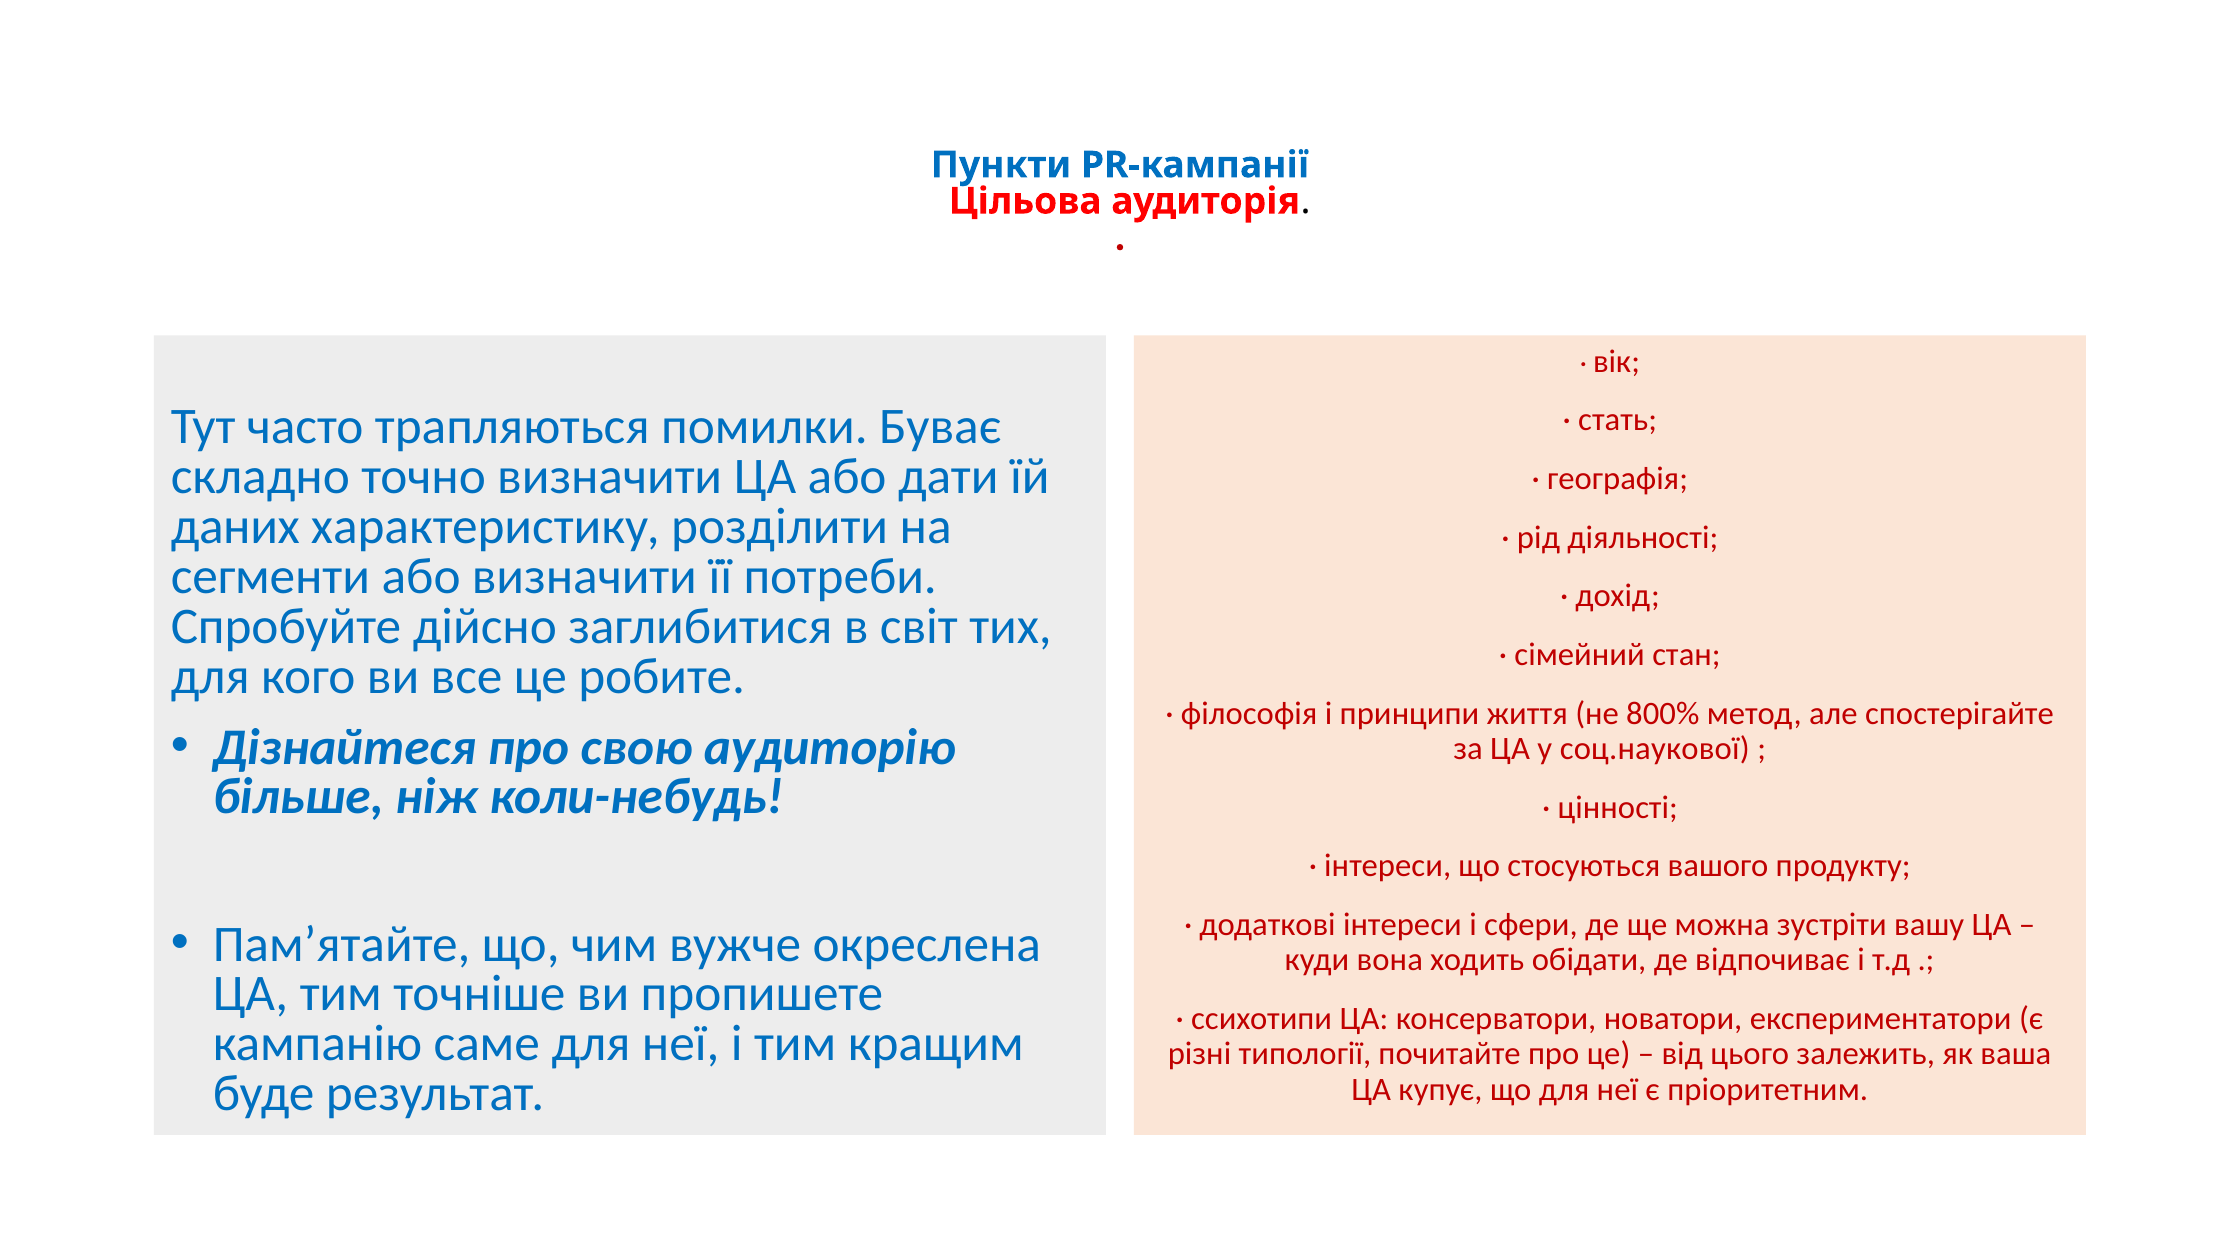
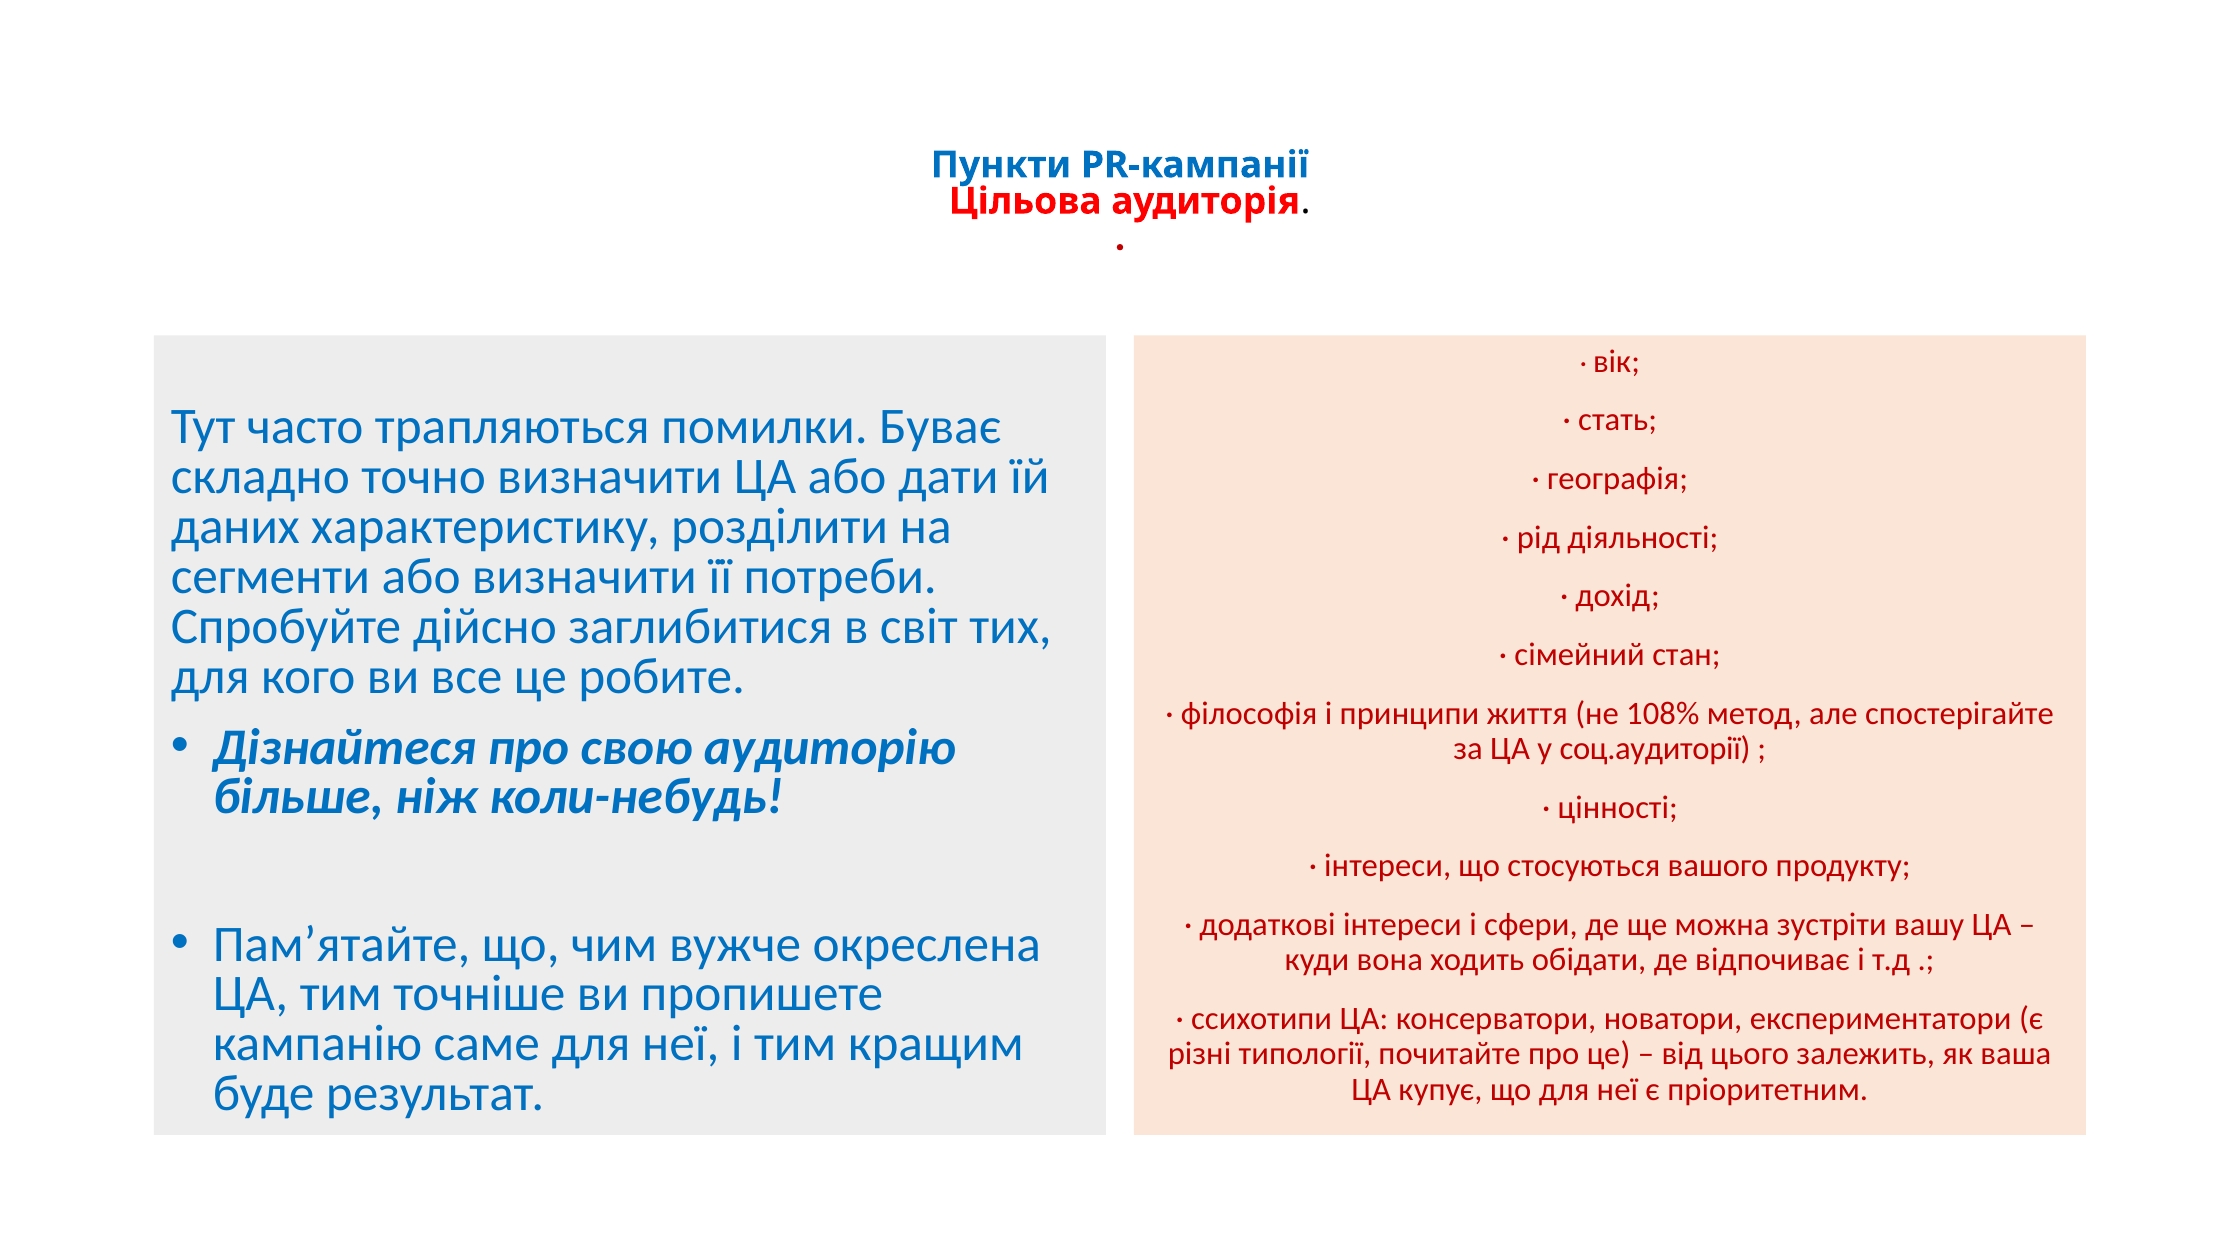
800%: 800% -> 108% (1663, 713)
соц.наукової: соц.наукової -> соц.аудиторії (1655, 749)
